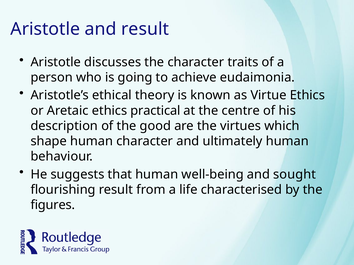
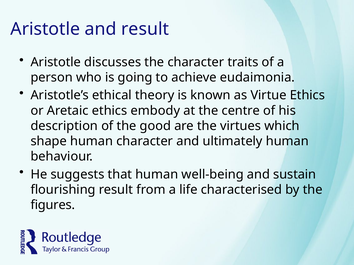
practical: practical -> embody (155, 111)
sought: sought -> sustain (295, 175)
